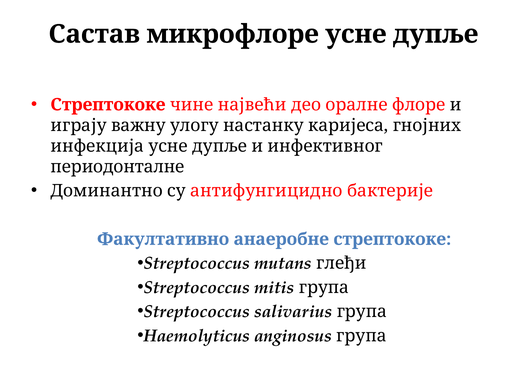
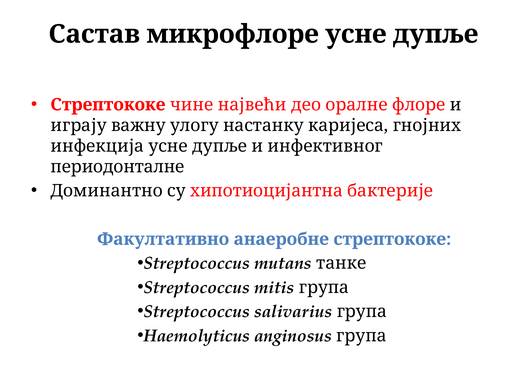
антифунгицидно: антифунгицидно -> хипотиоцијантна (267, 191)
глеђи: глеђи -> танке (341, 264)
